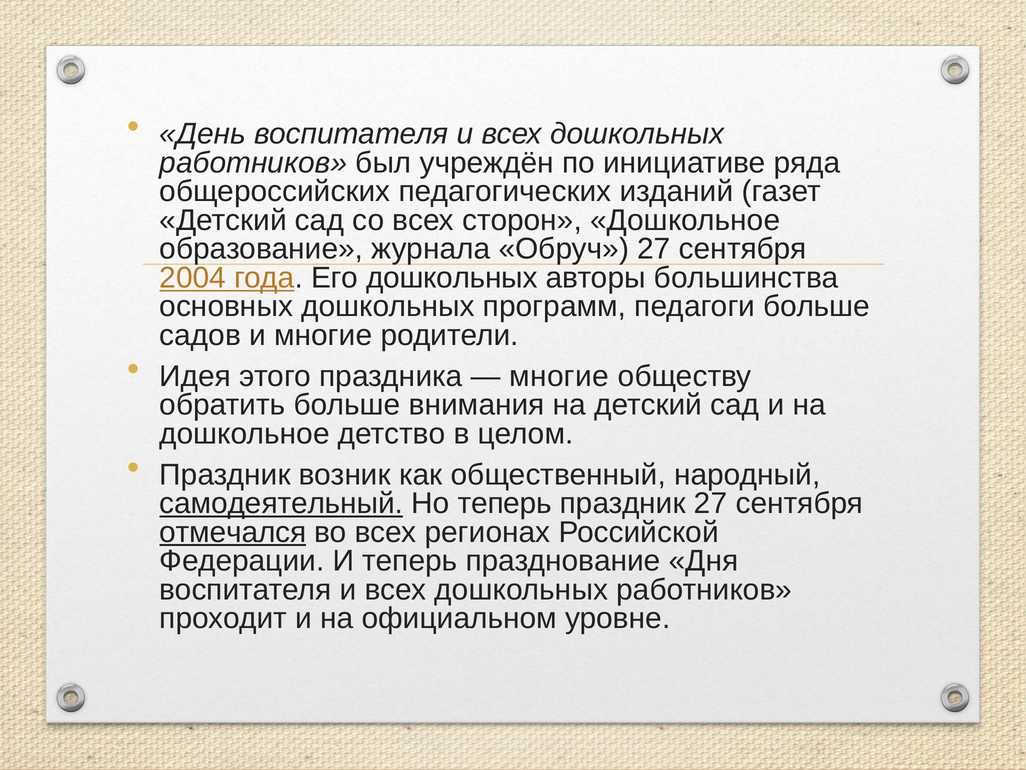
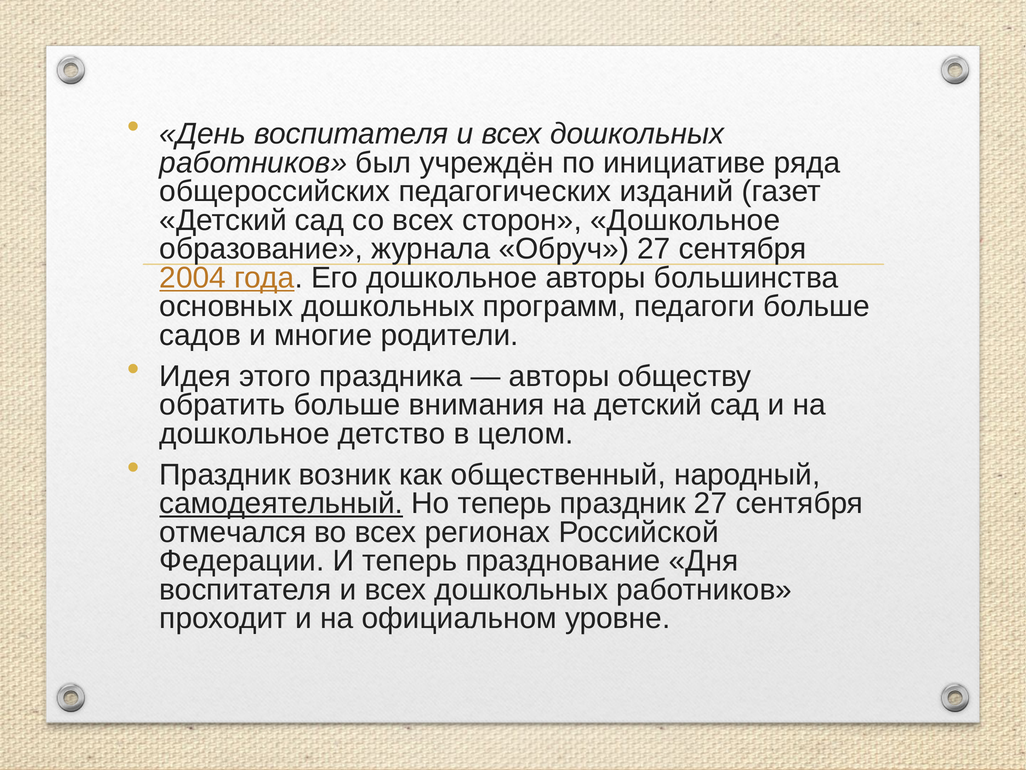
Его дошкольных: дошкольных -> дошкольное (452, 278)
многие: многие -> авторы (559, 376)
отмечался underline: present -> none (233, 532)
